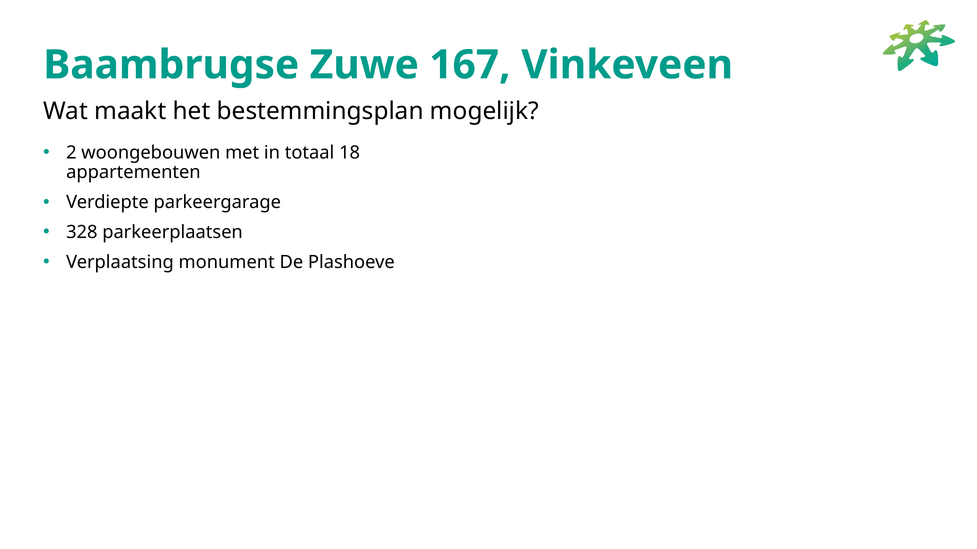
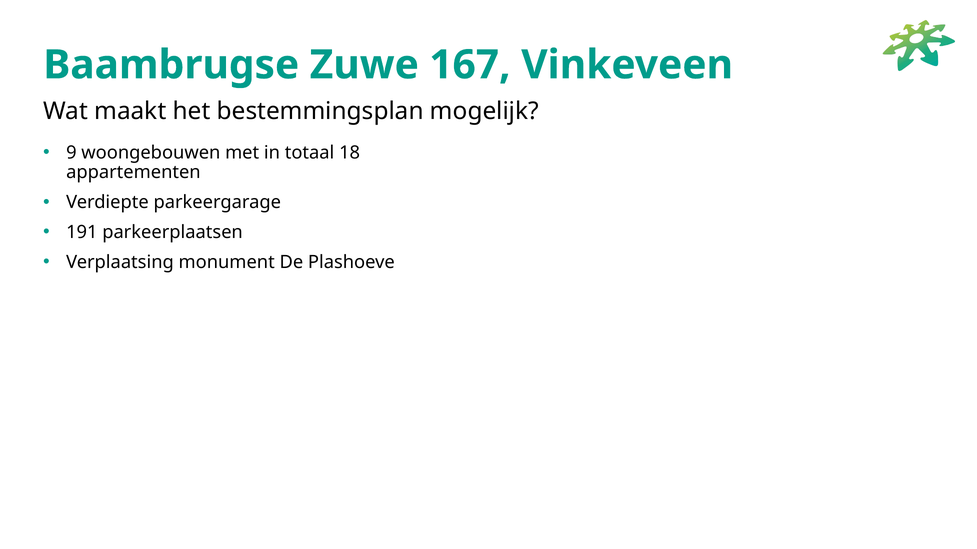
2: 2 -> 9 (71, 153)
328: 328 -> 191 (82, 232)
